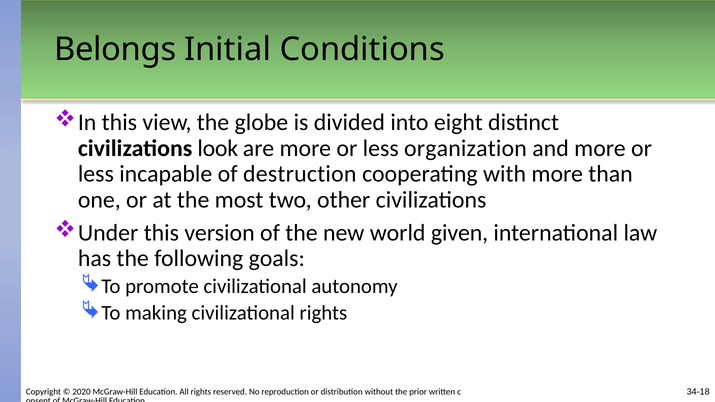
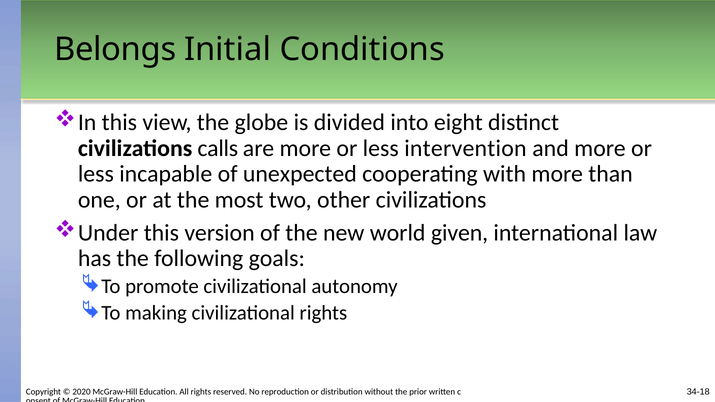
look: look -> calls (218, 148)
organization: organization -> intervention (465, 148)
destruction: destruction -> unexpected (300, 174)
